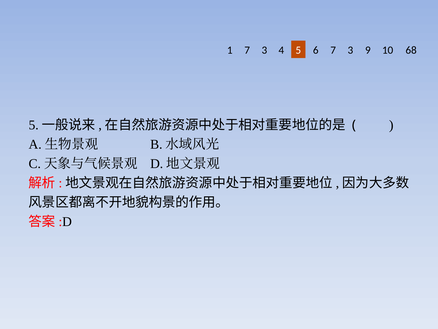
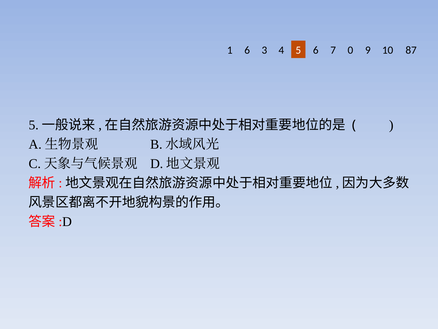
1 7: 7 -> 6 (247, 50)
6 7 3: 3 -> 0 (350, 50)
68: 68 -> 87 (411, 50)
